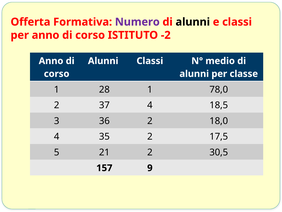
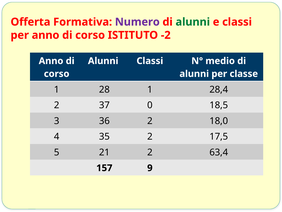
alunni colour: black -> green (193, 22)
78,0: 78,0 -> 28,4 (219, 89)
37 4: 4 -> 0 (150, 105)
30,5: 30,5 -> 63,4 (219, 152)
